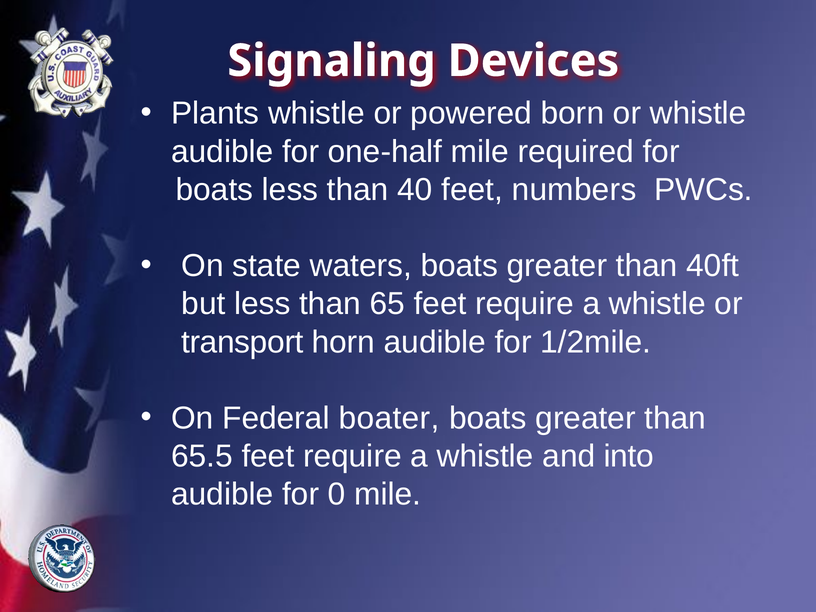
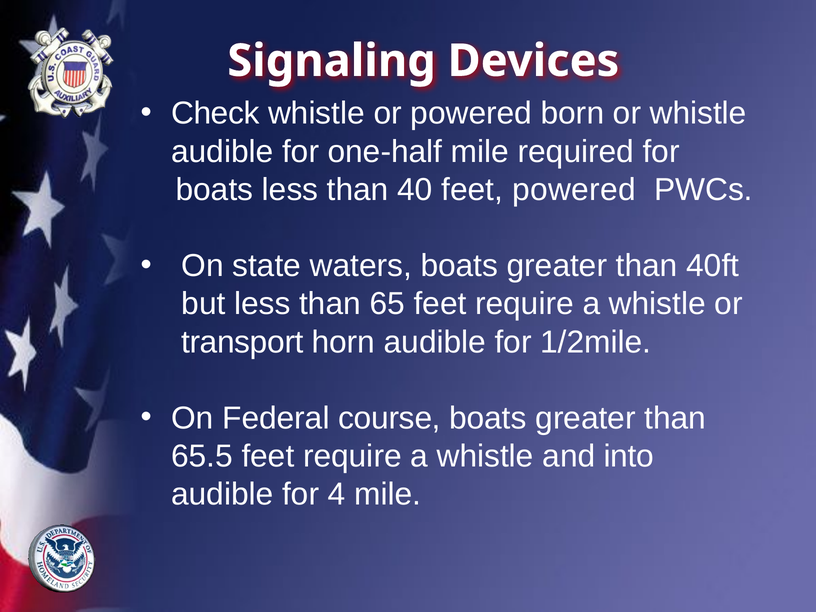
Plants: Plants -> Check (215, 113)
feet numbers: numbers -> powered (574, 190)
boater: boater -> course (390, 418)
0: 0 -> 4 (337, 494)
